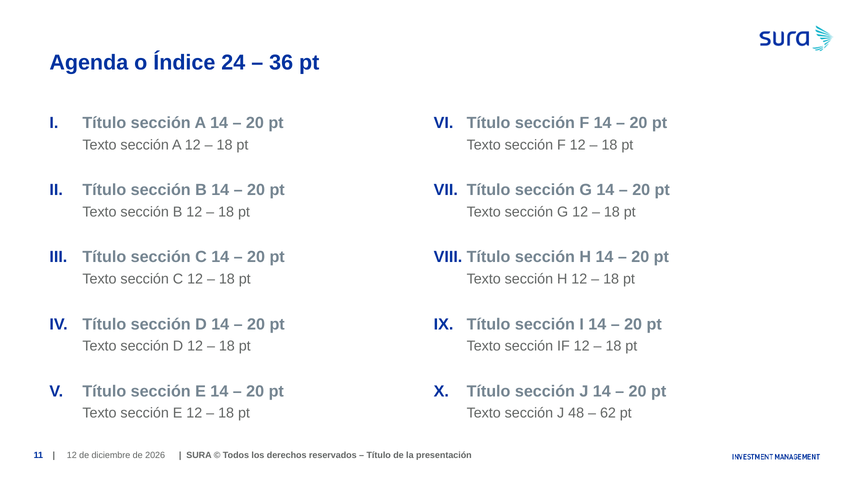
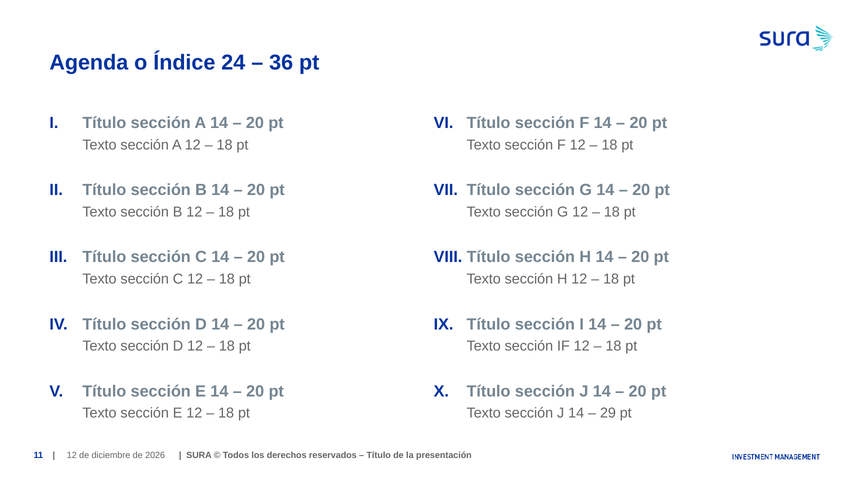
Texto sección J 48: 48 -> 14 (576, 413)
62: 62 -> 29 (608, 413)
